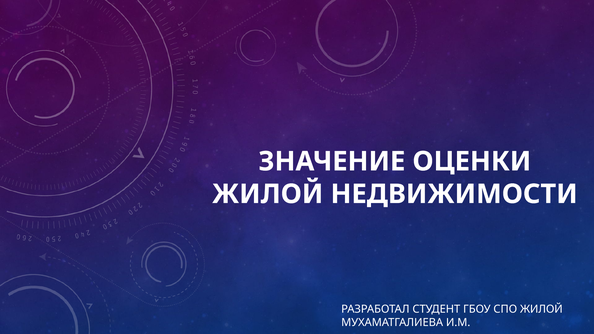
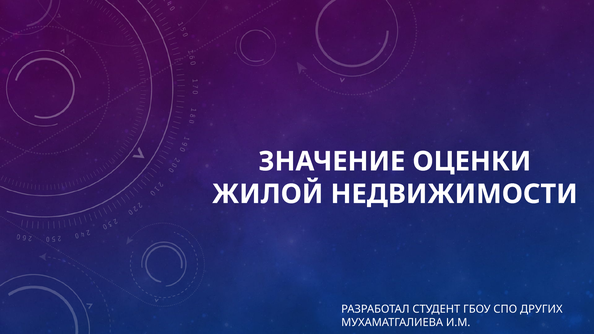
СПО ЖИЛОЙ: ЖИЛОЙ -> ДРУГИХ (541, 309)
